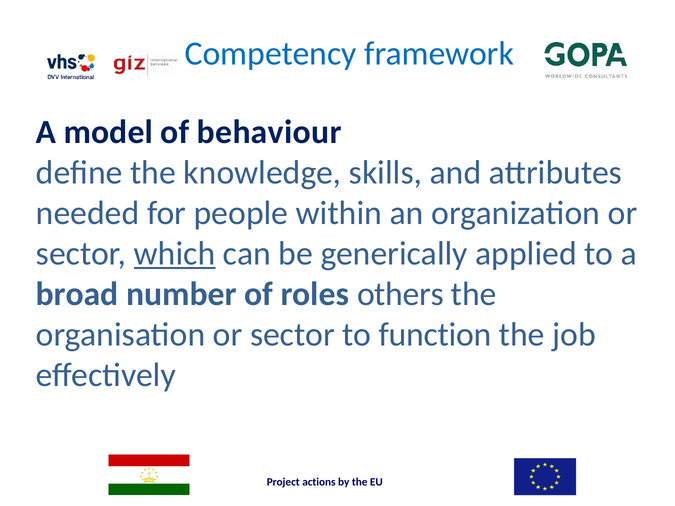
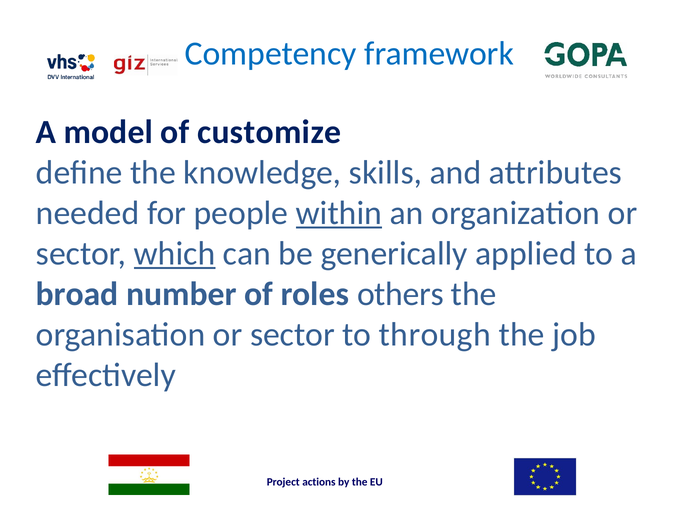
behaviour: behaviour -> customize (269, 132)
within underline: none -> present (339, 213)
function: function -> through (435, 335)
